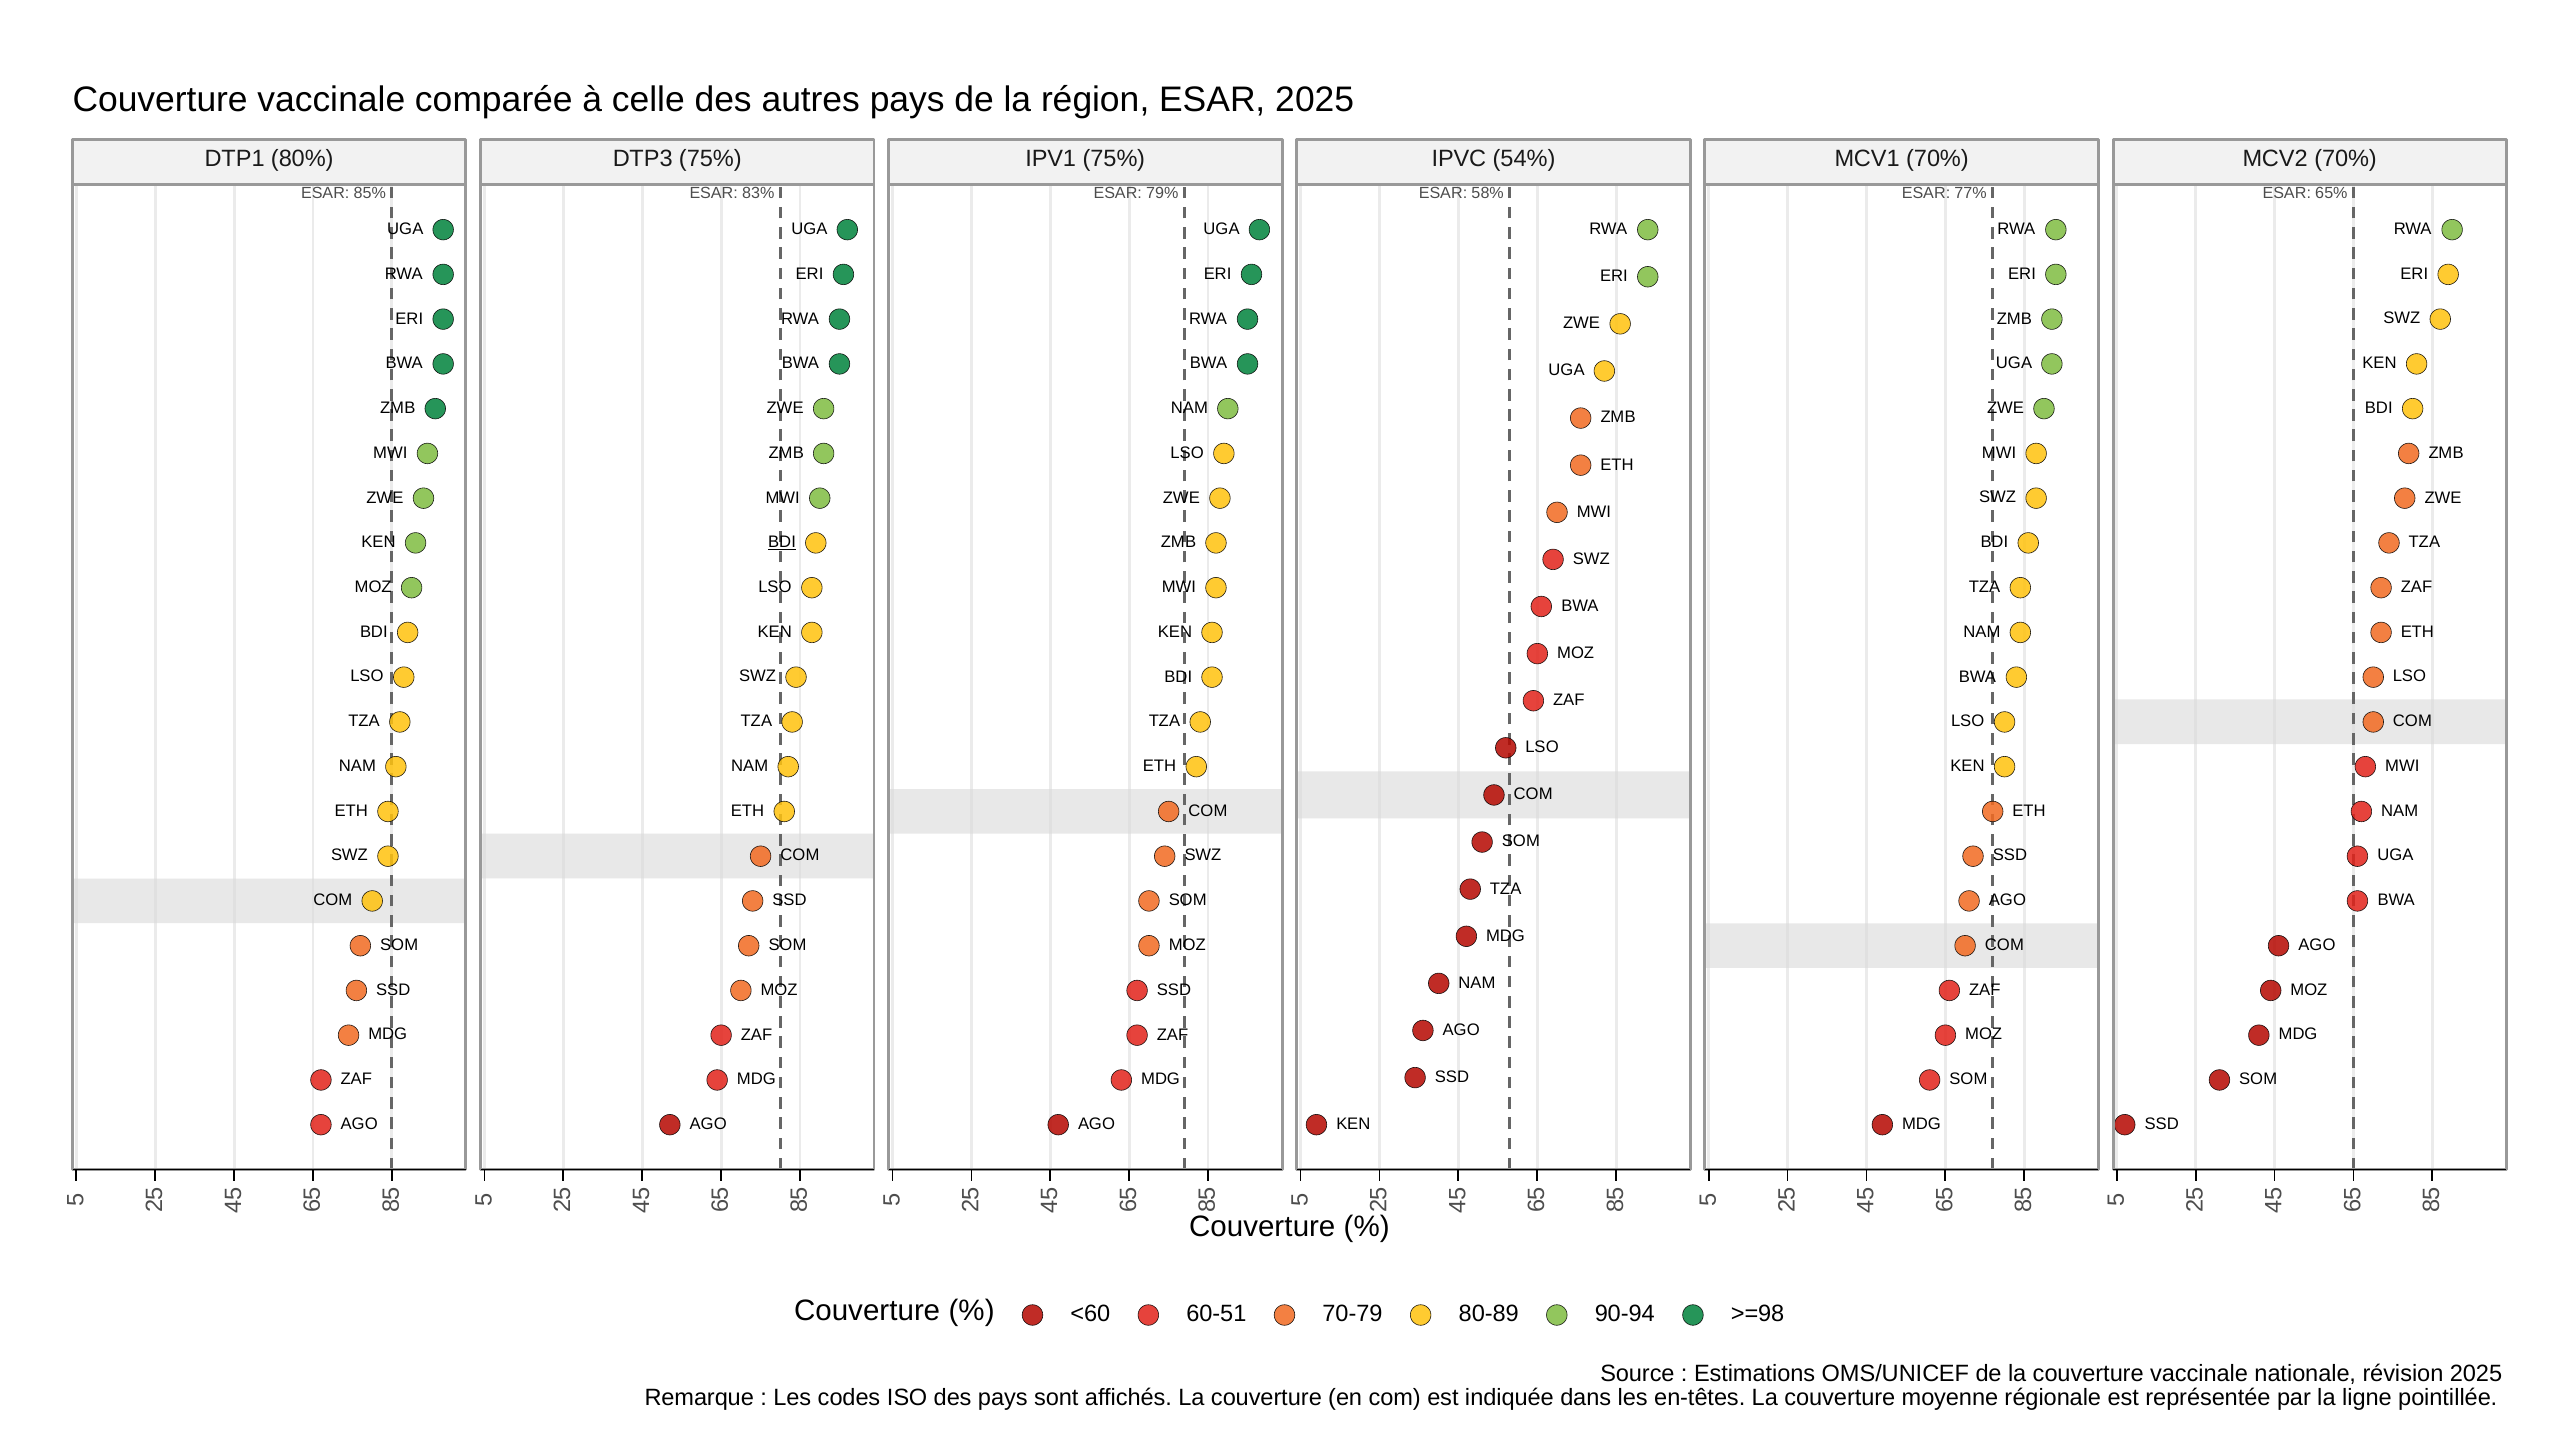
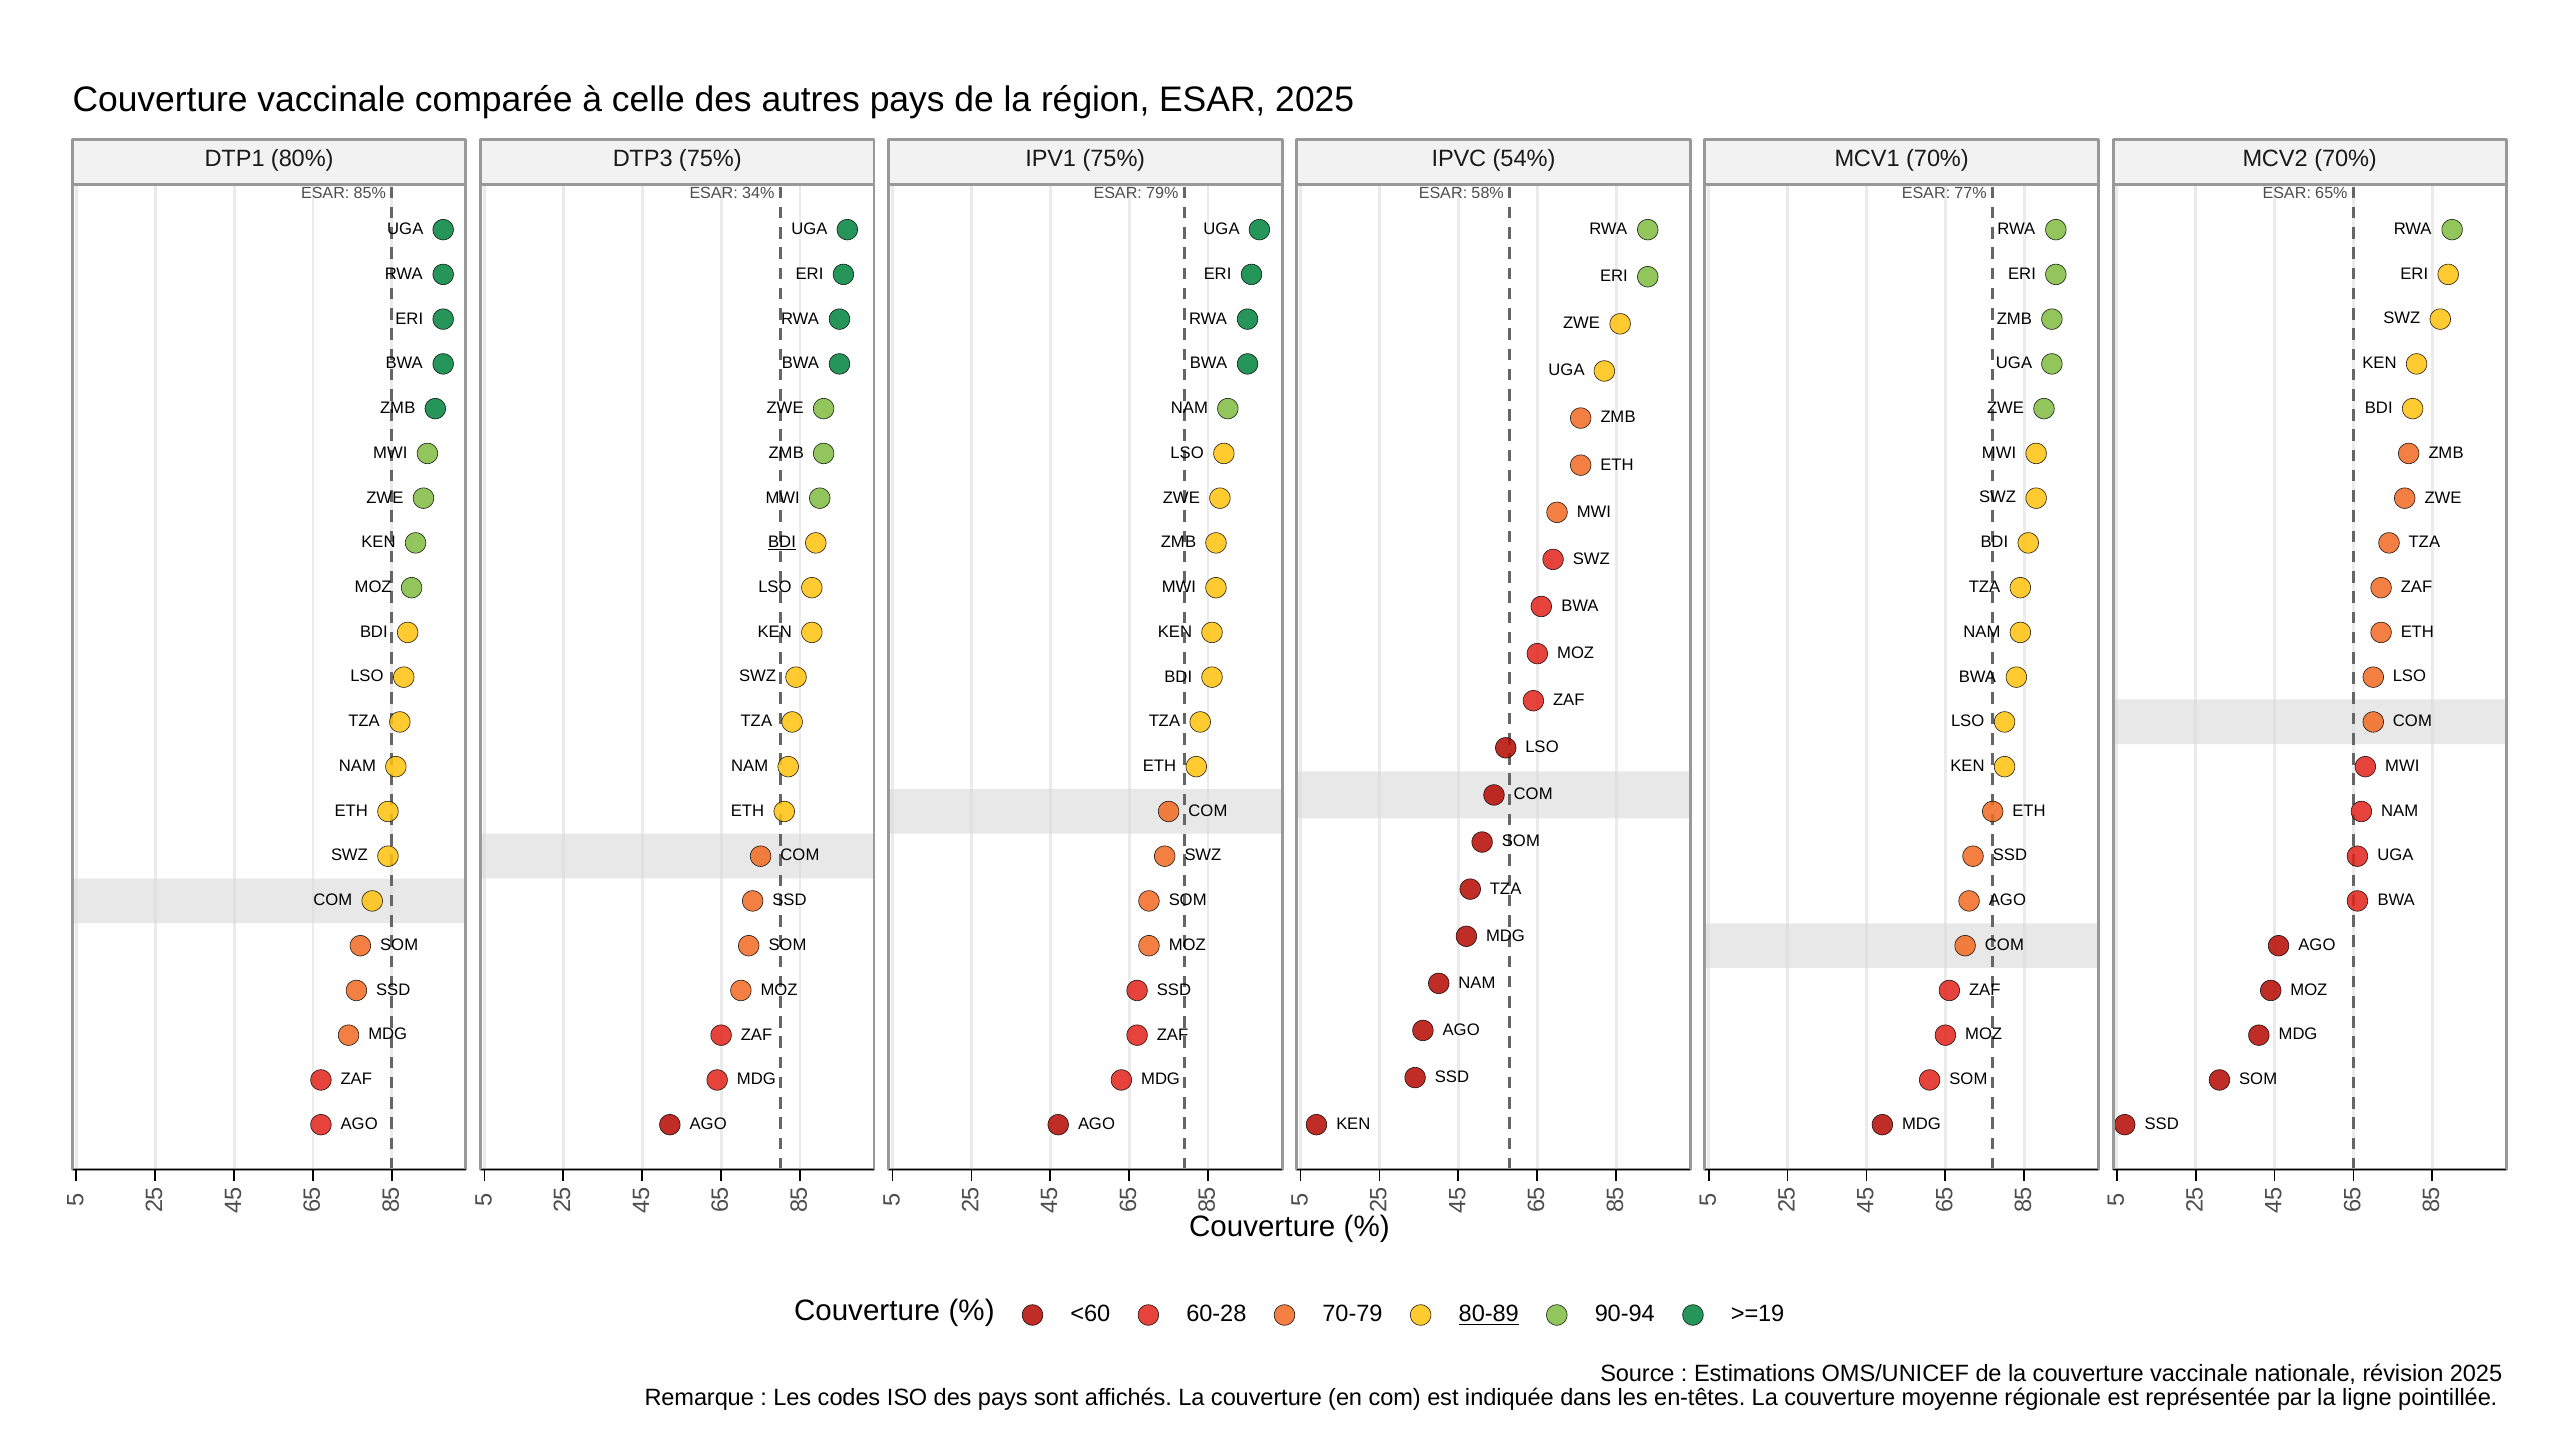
83%: 83% -> 34% (758, 193)
60-51: 60-51 -> 60-28 (1216, 1314)
80-89 underline: none -> present (1489, 1314)
>=98: >=98 -> >=19 (1758, 1314)
